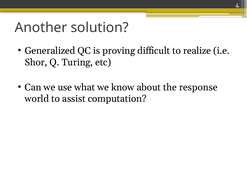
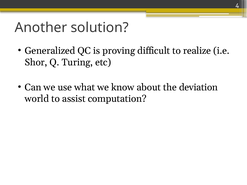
response: response -> deviation (198, 87)
